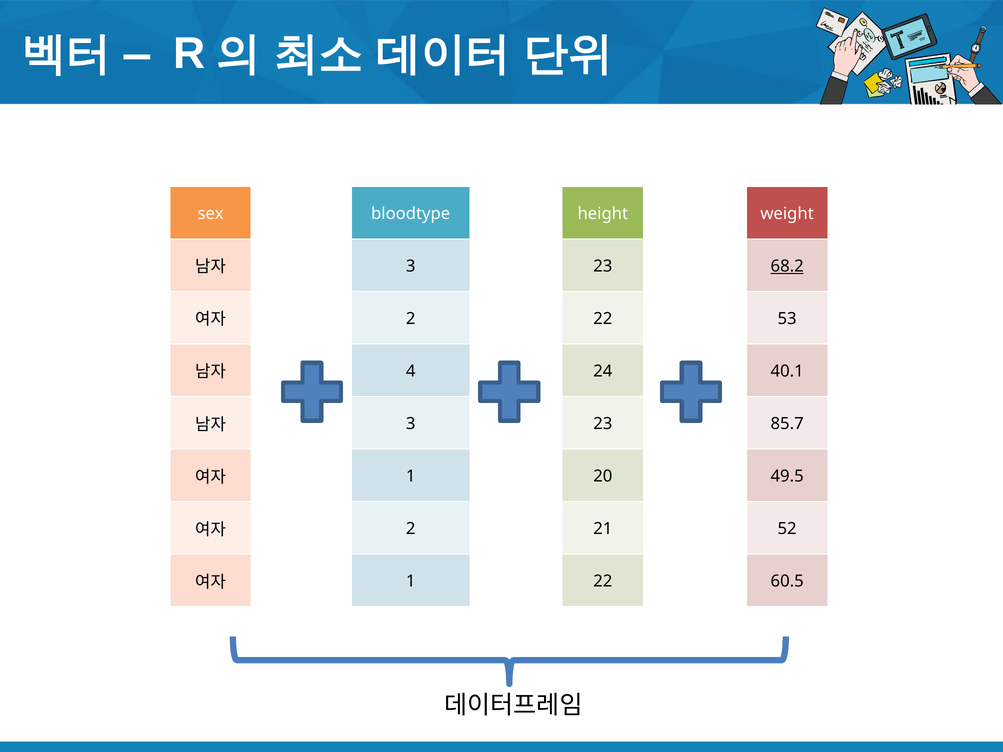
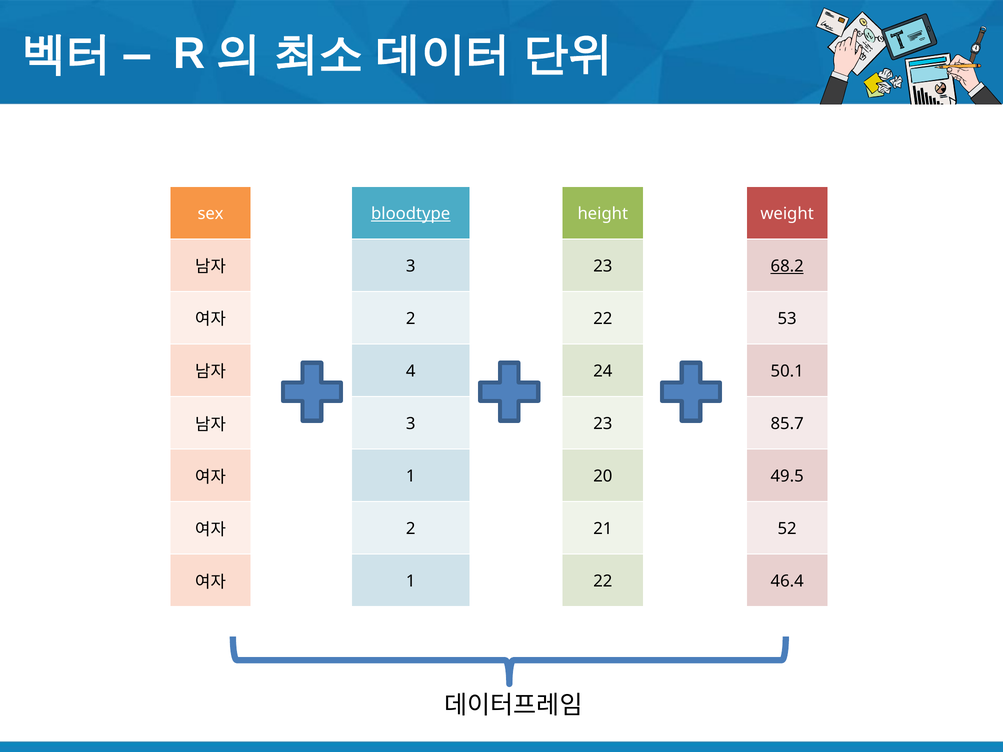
bloodtype underline: none -> present (411, 214)
40.1: 40.1 -> 50.1 (787, 371)
60.5: 60.5 -> 46.4 (787, 581)
